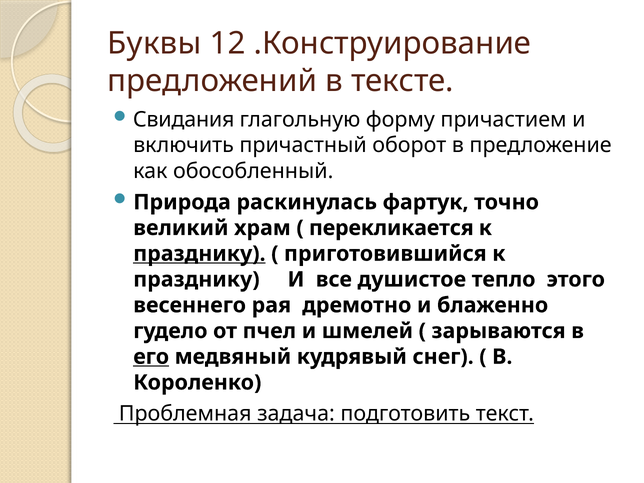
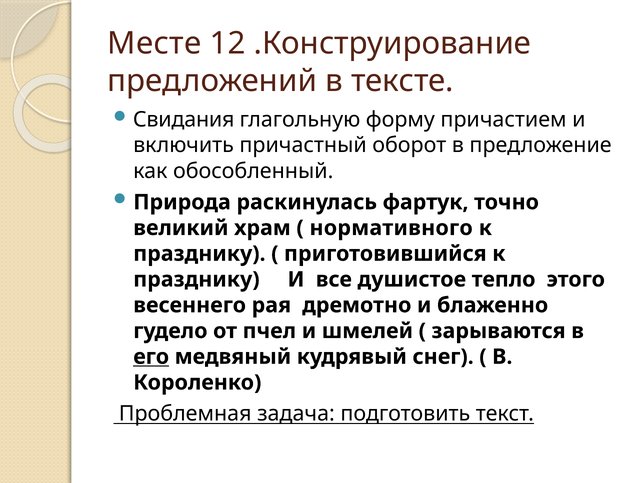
Буквы: Буквы -> Месте (154, 43)
перекликается: перекликается -> нормативного (391, 228)
празднику underline: present -> none (199, 254)
